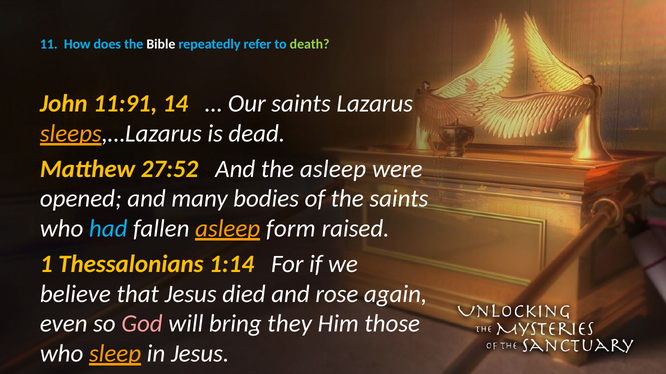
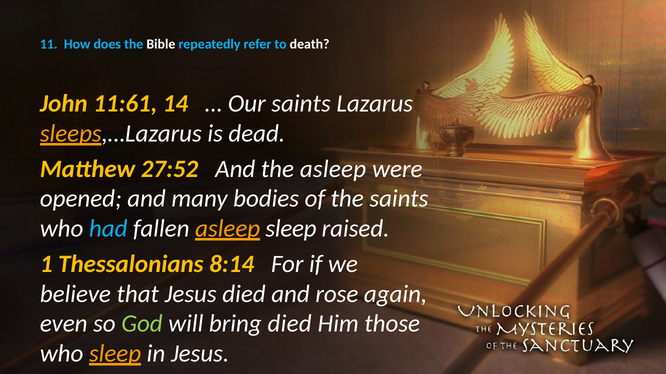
death colour: light green -> white (310, 44)
11:91: 11:91 -> 11:61 (125, 104)
asleep form: form -> sleep (291, 229)
1:14: 1:14 -> 8:14 (232, 264)
God colour: pink -> light green (142, 324)
bring they: they -> died (290, 324)
